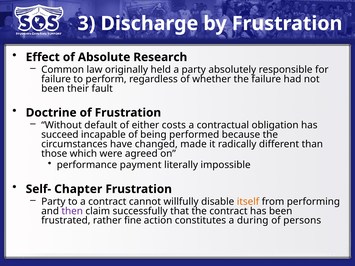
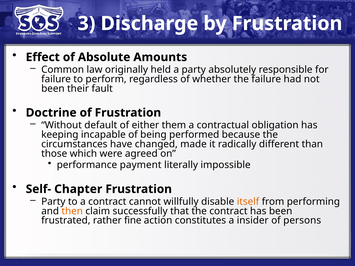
Research: Research -> Amounts (160, 57)
costs: costs -> them (174, 125)
succeed: succeed -> keeping (60, 135)
then colour: purple -> orange (72, 211)
during: during -> insider (253, 221)
